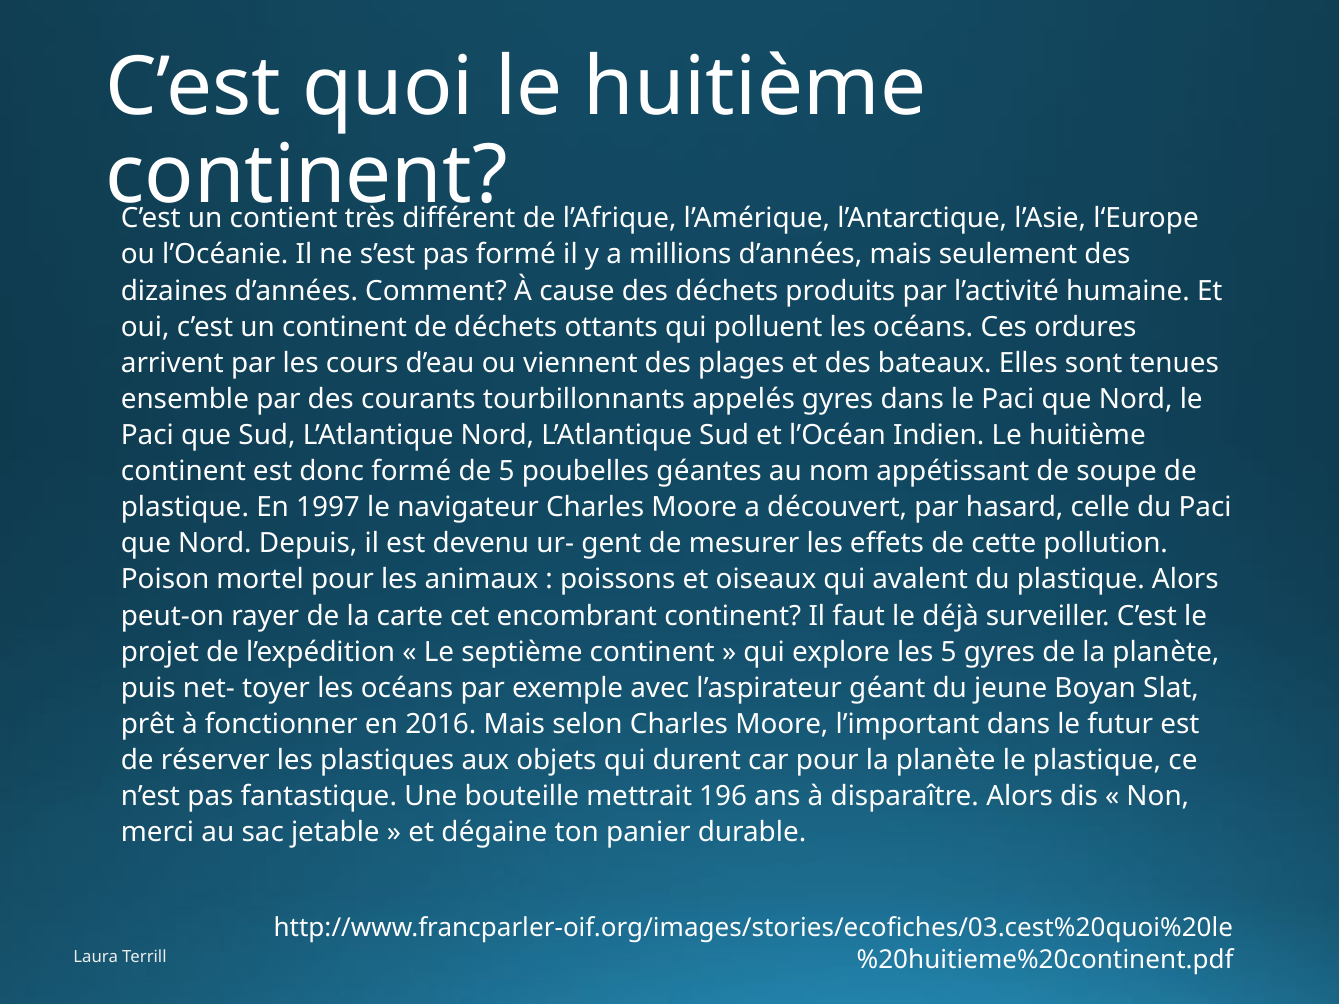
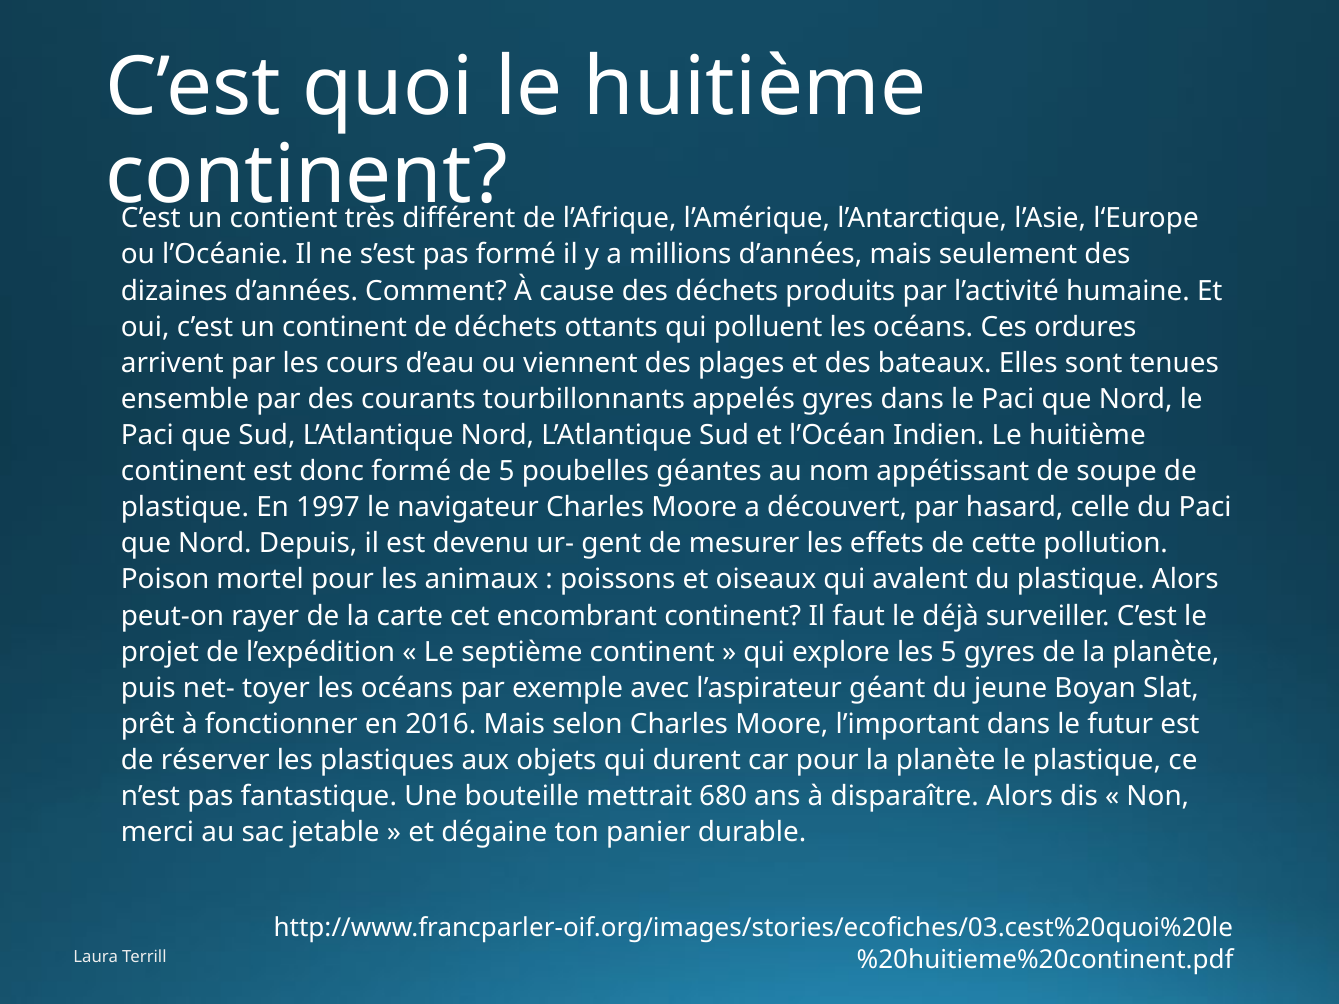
196: 196 -> 680 (723, 797)
